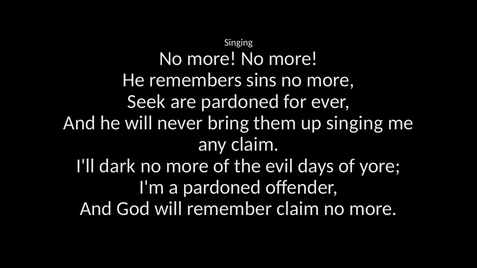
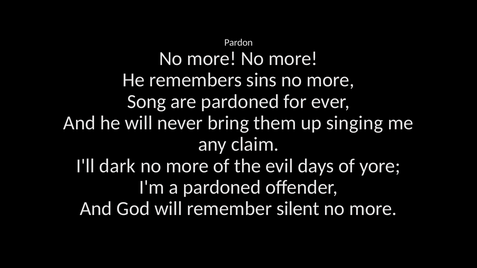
Singing: Singing -> Pardon (239, 43)
Seek: Seek -> Song (147, 102)
remember claim: claim -> silent (298, 209)
